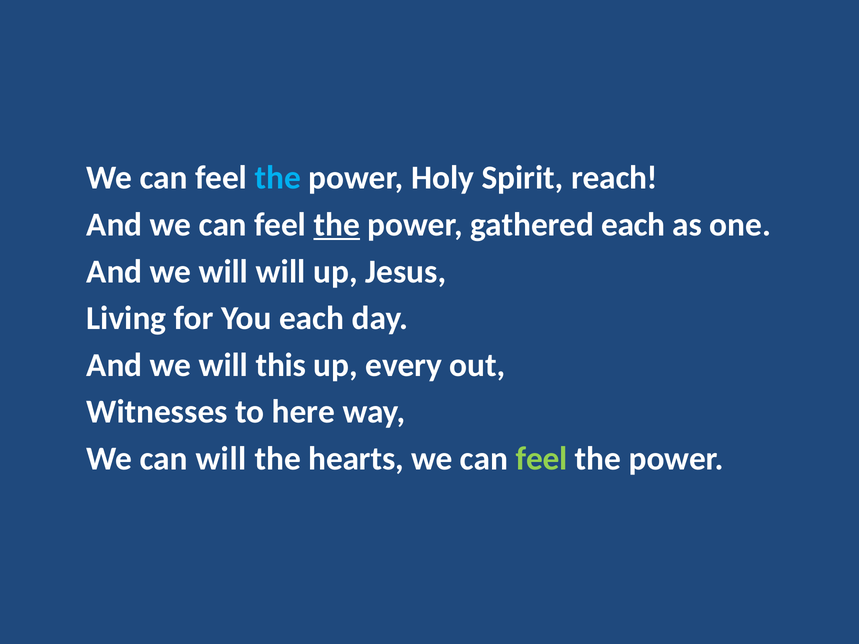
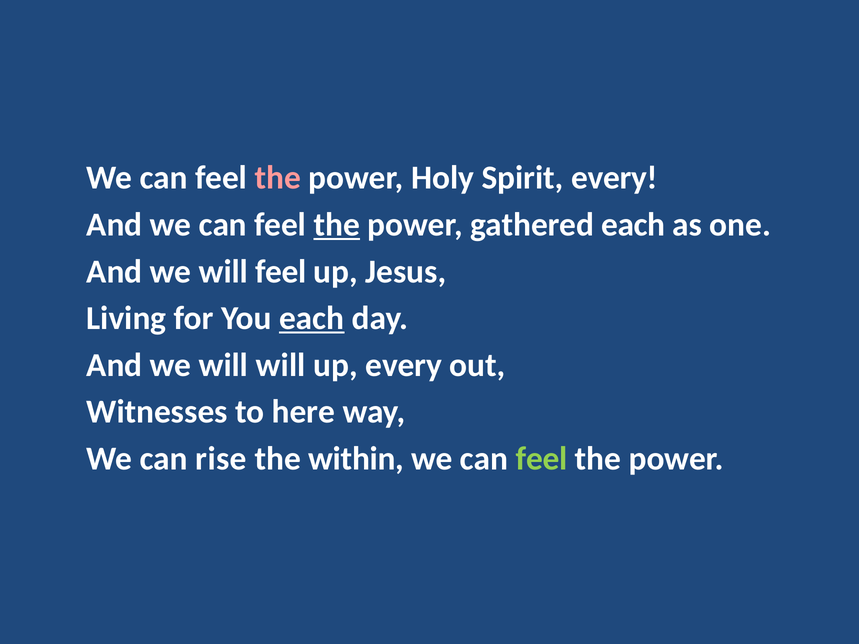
the colour: light blue -> pink (278, 178)
Spirit reach: reach -> every (614, 178)
will will: will -> feel (281, 272)
each underline: none -> present (312, 318)
will this: this -> will (281, 365)
can will: will -> rise (221, 459)
hearts: hearts -> within (356, 459)
